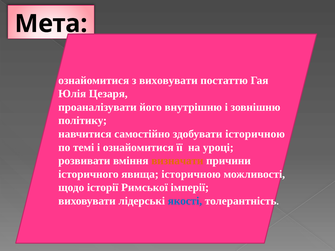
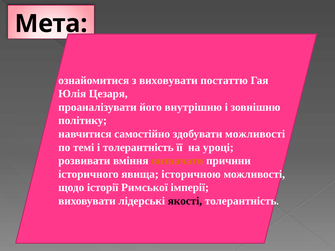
здобувати історичною: історичною -> можливості (255, 134)
і ознайомитися: ознайомитися -> толерантність (138, 147)
якості colour: blue -> black (185, 201)
